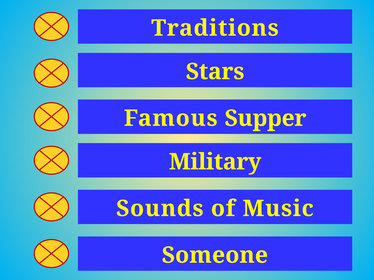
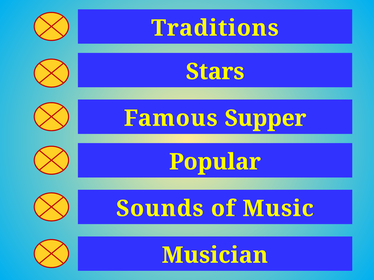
Military: Military -> Popular (215, 162)
Someone: Someone -> Musician (215, 256)
